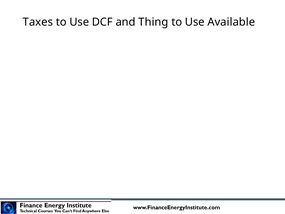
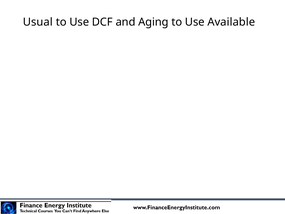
Taxes: Taxes -> Usual (38, 22)
Thing: Thing -> Aging (153, 22)
